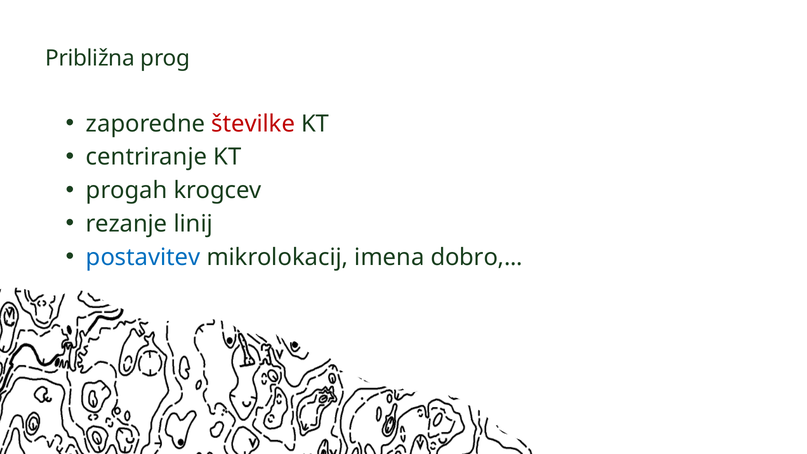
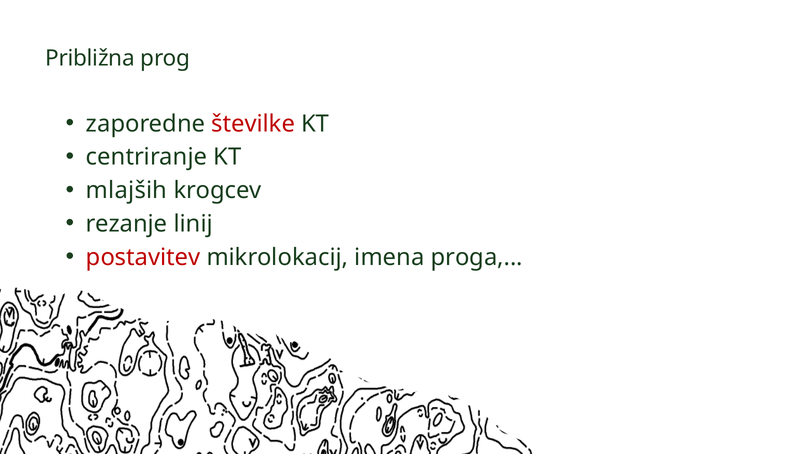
progah: progah -> mlajših (127, 190)
postavitev colour: blue -> red (143, 257)
dobro: dobro -> proga (477, 257)
